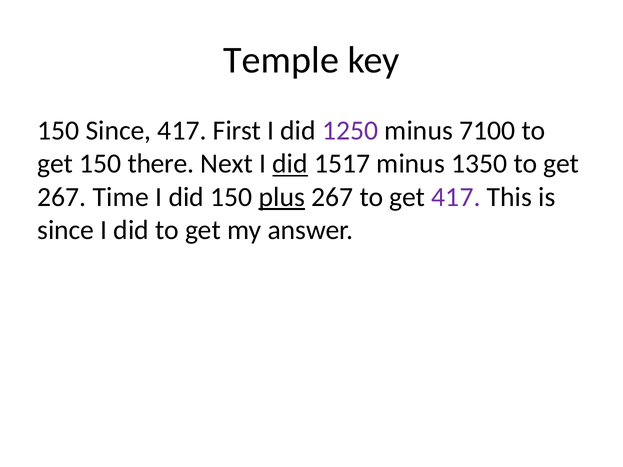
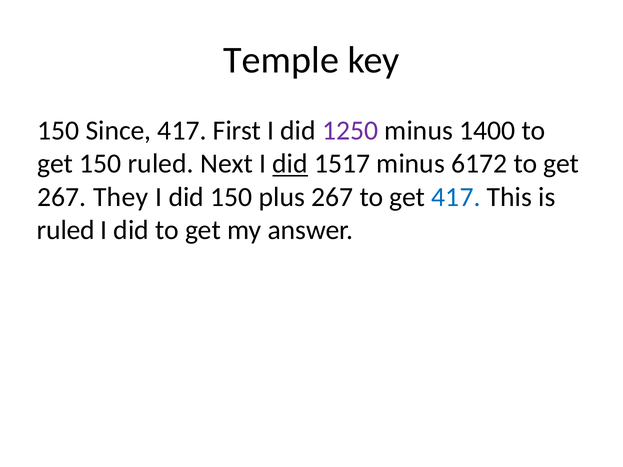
7100: 7100 -> 1400 (487, 131)
150 there: there -> ruled (161, 164)
1350: 1350 -> 6172 (479, 164)
Time: Time -> They (121, 197)
plus underline: present -> none (282, 197)
417 colour: purple -> blue (456, 197)
since: since -> ruled (66, 230)
